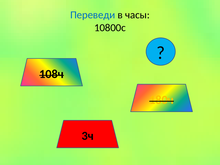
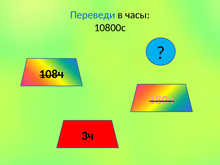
180ч colour: yellow -> pink (162, 100)
